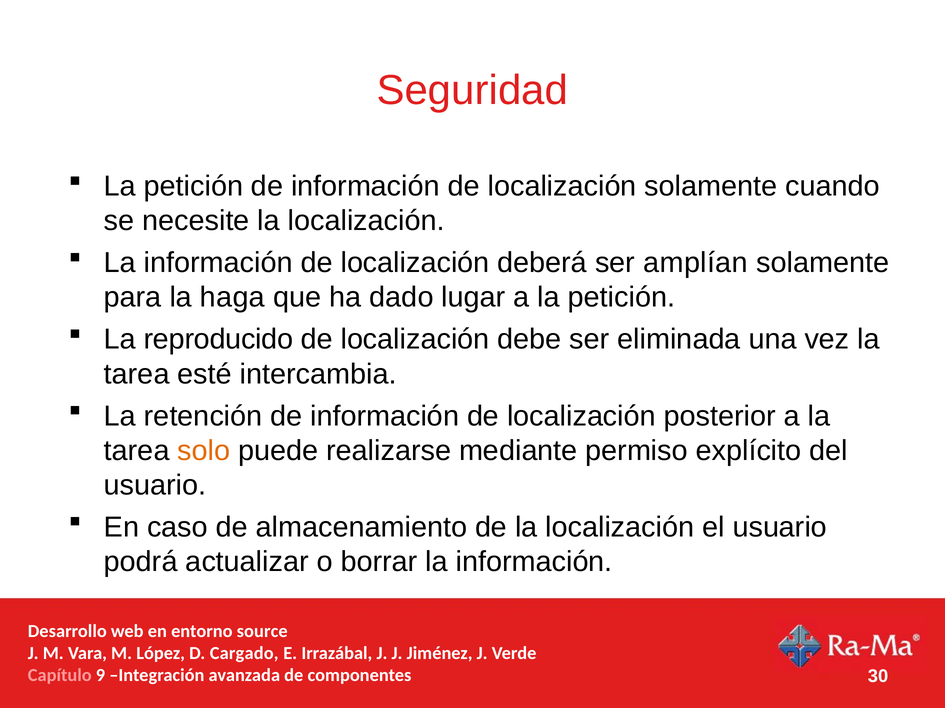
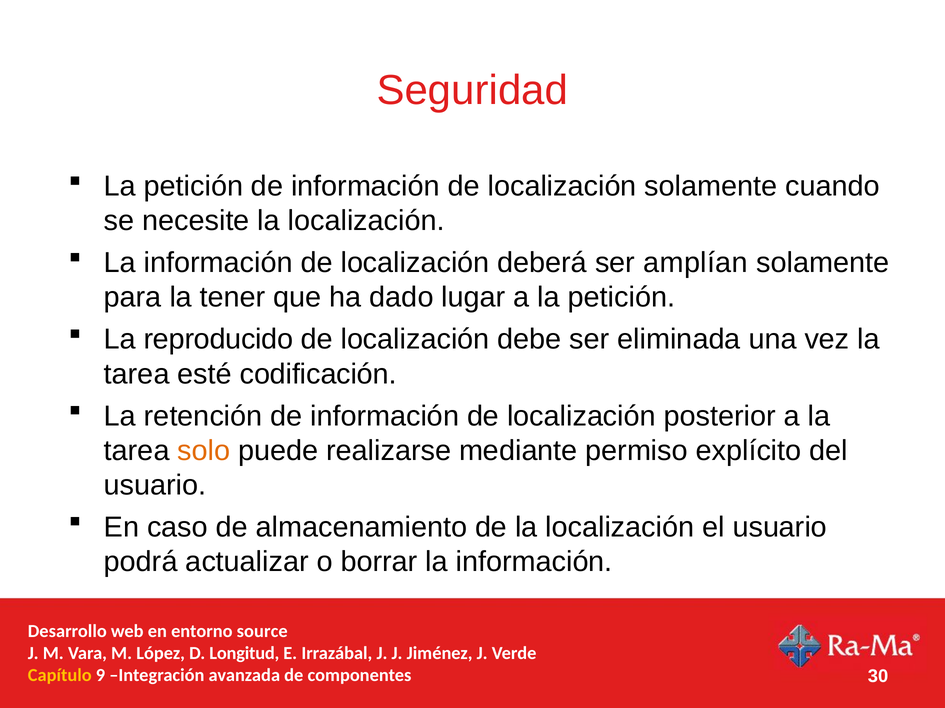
haga: haga -> tener (233, 298)
intercambia: intercambia -> codificación (318, 374)
Cargado: Cargado -> Longitud (244, 654)
Capítulo colour: pink -> yellow (60, 676)
